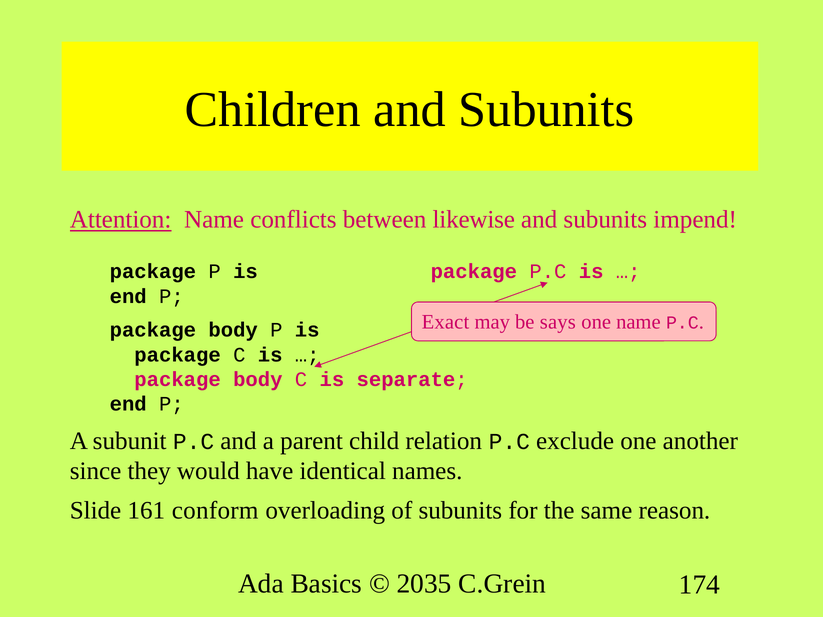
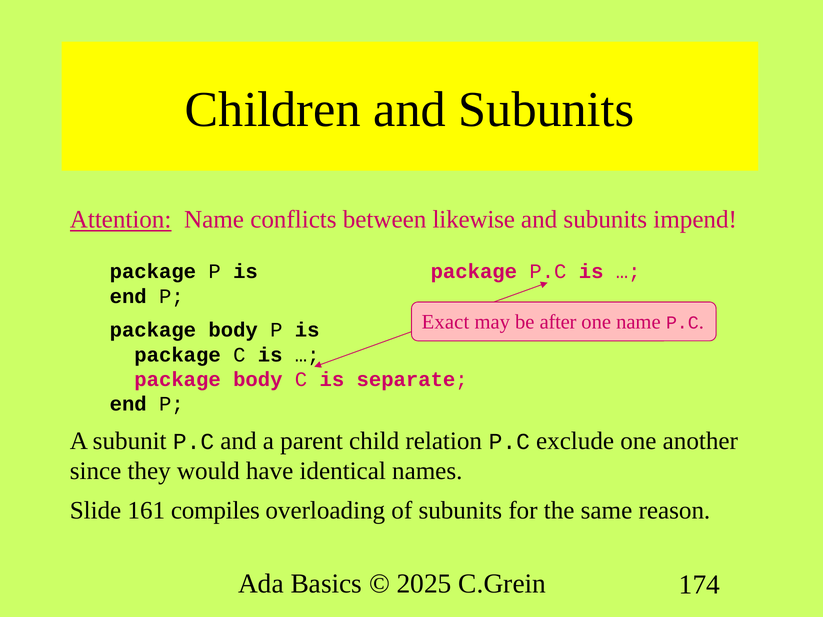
says: says -> after (558, 322)
conform: conform -> compiles (215, 511)
2035: 2035 -> 2025 (424, 584)
